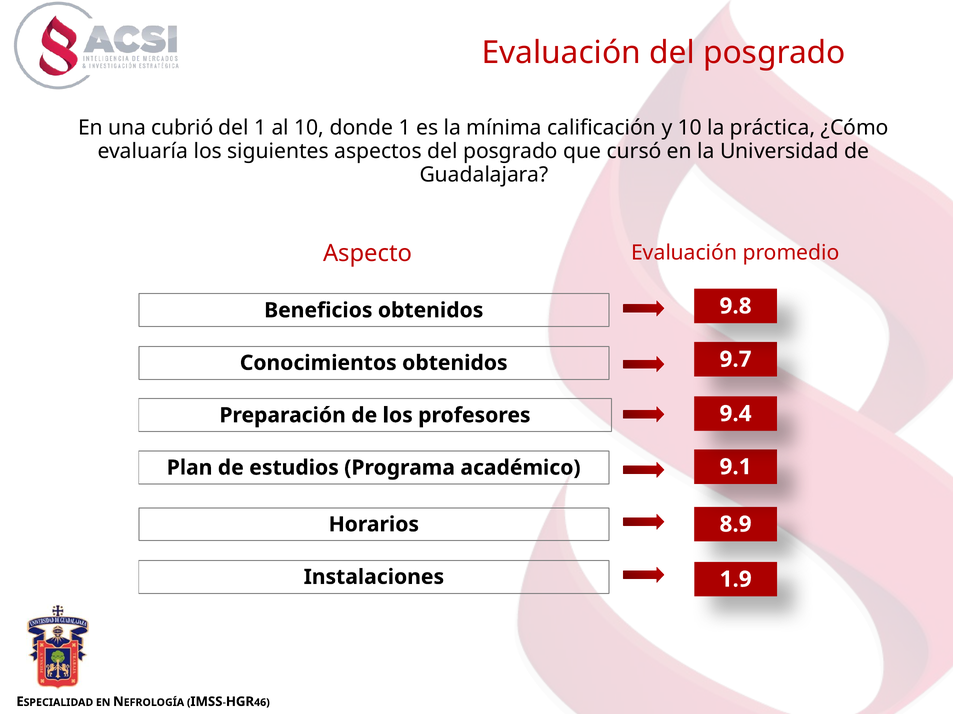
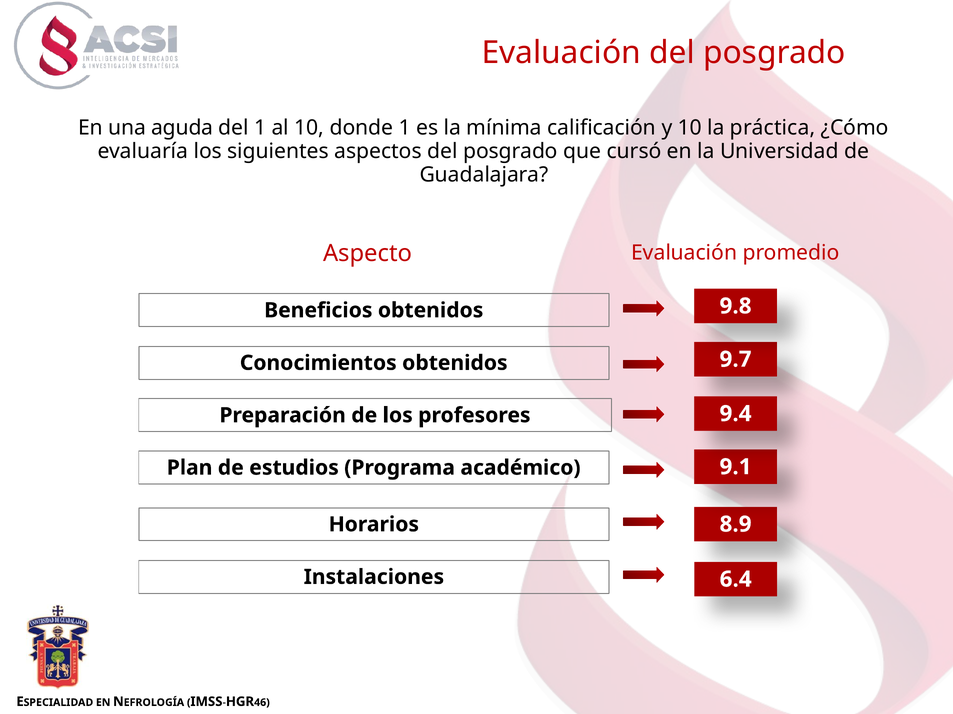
cubrió: cubrió -> aguda (182, 128)
1.9: 1.9 -> 6.4 (736, 580)
